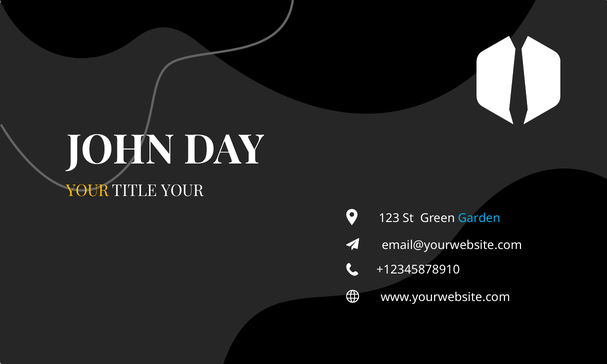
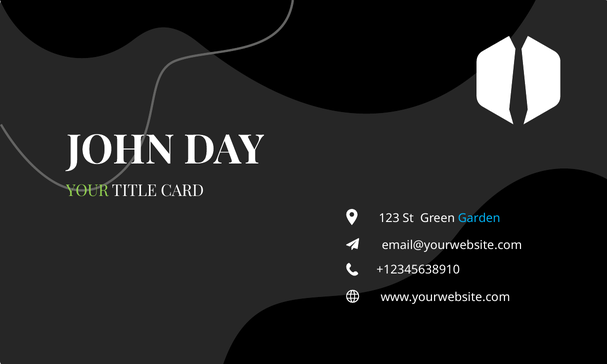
YOUR colour: yellow -> light green (87, 191)
TITLE YOUR: YOUR -> CARD (182, 191)
+12345878910: +12345878910 -> +12345638910 (418, 270)
